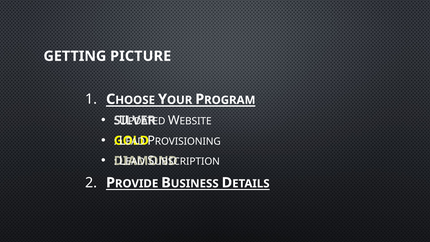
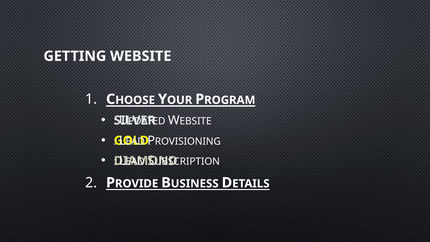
PICTURE: PICTURE -> WEBSITE (141, 56)
